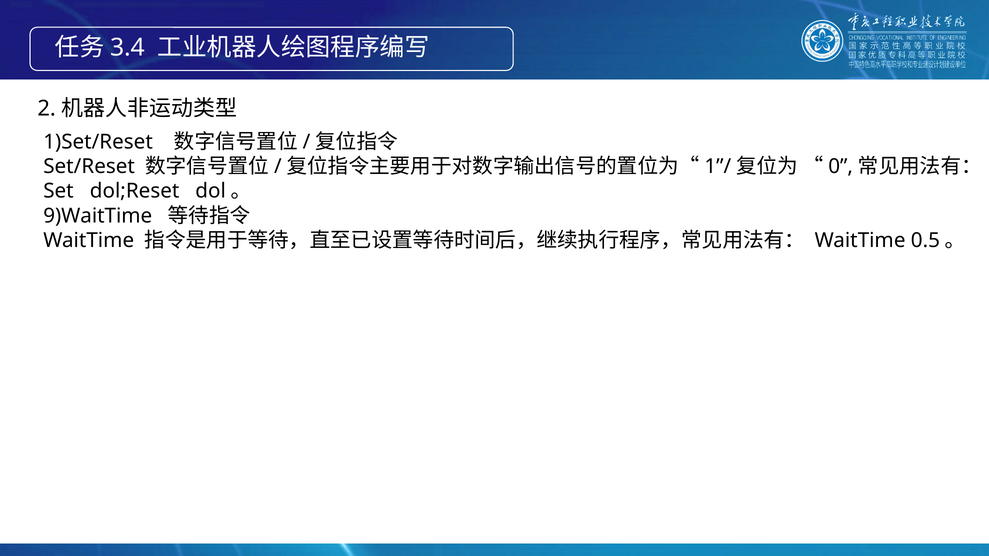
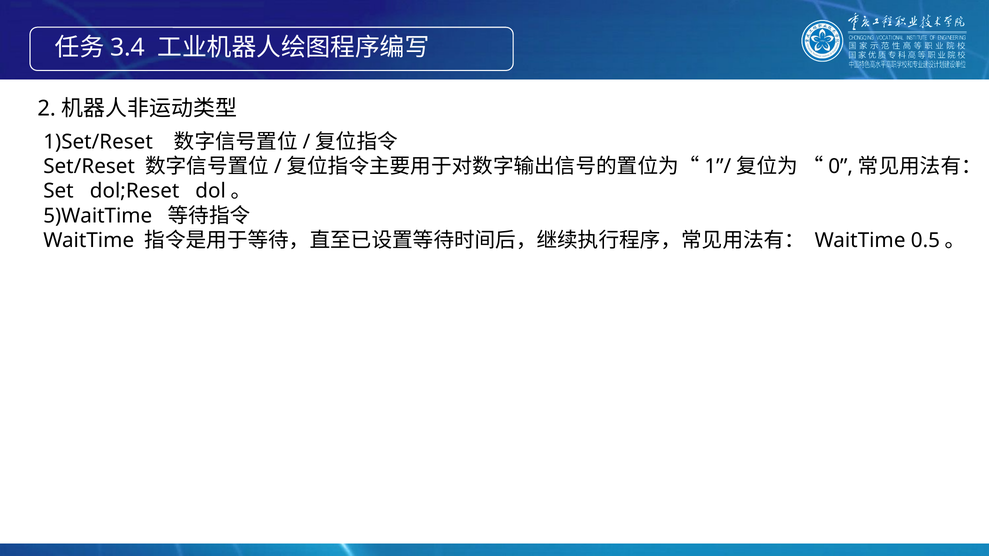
9)WaitTime: 9)WaitTime -> 5)WaitTime (98, 216)
